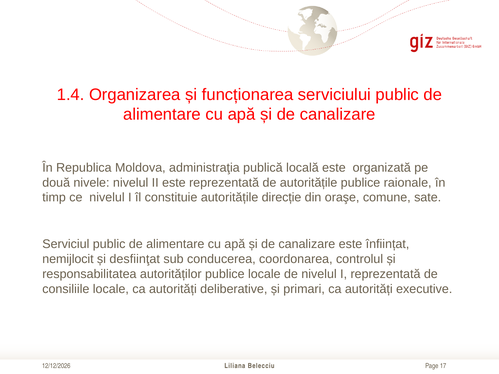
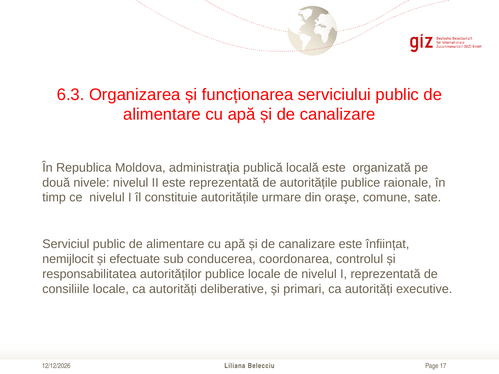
1.4: 1.4 -> 6.3 (71, 95)
direcție: direcție -> urmare (281, 198)
desfiinţat: desfiinţat -> efectuate (135, 259)
